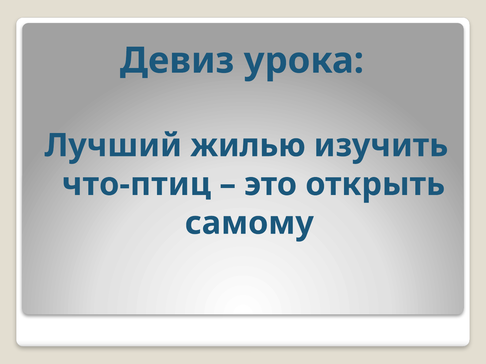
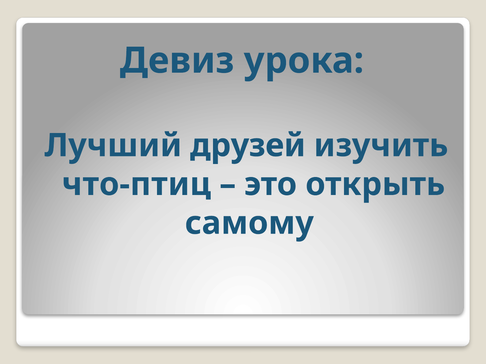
жилью: жилью -> друзей (248, 146)
